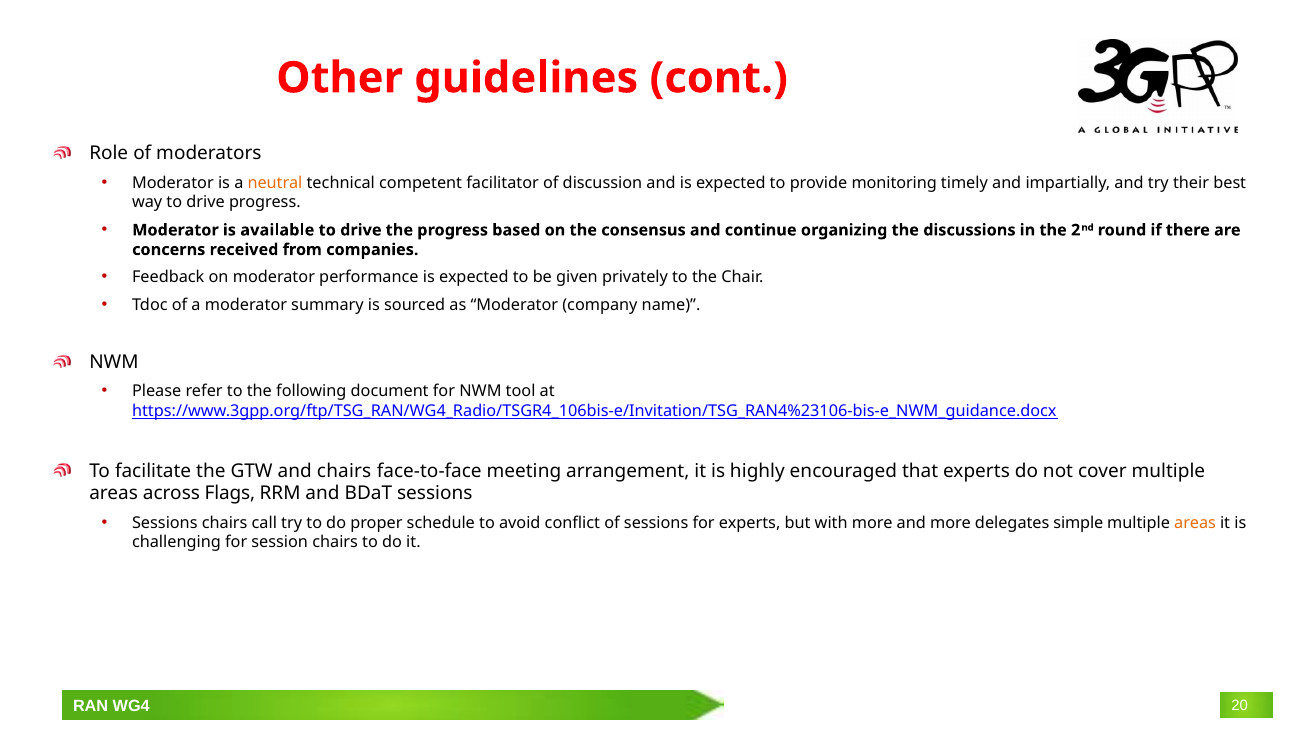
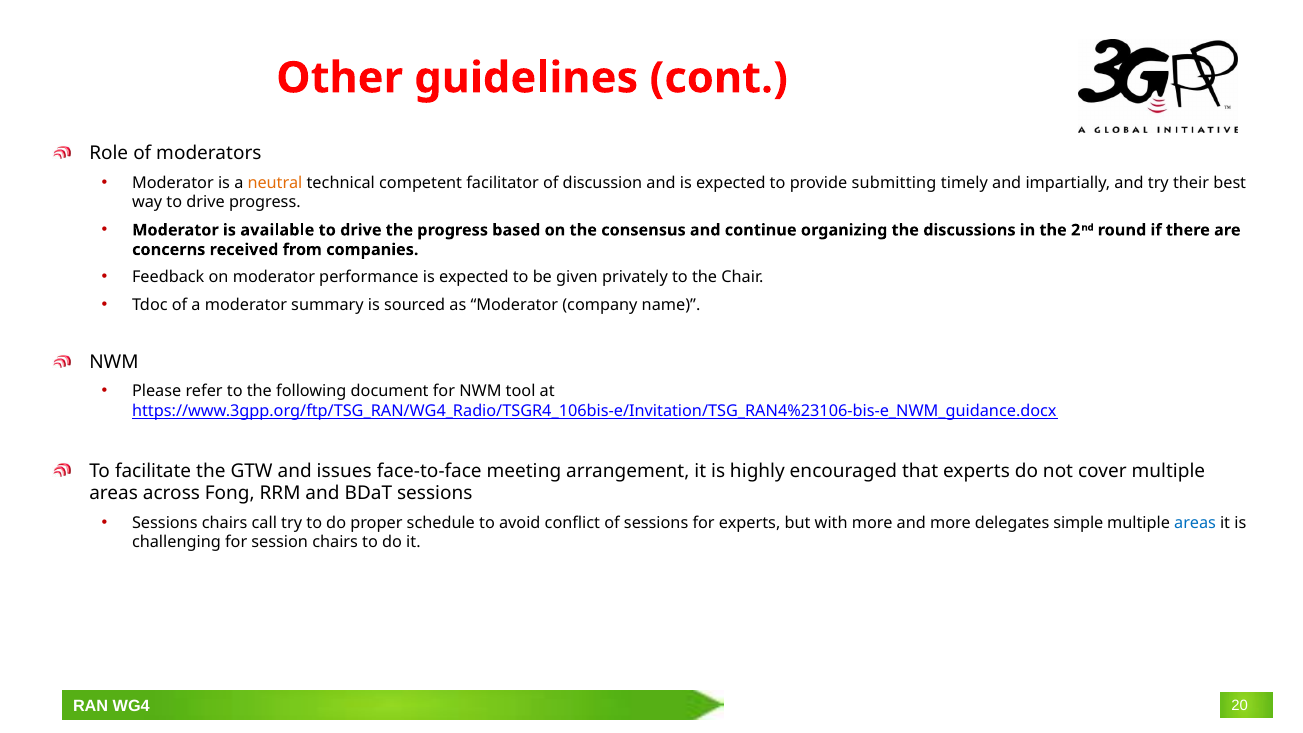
monitoring: monitoring -> submitting (894, 183)
and chairs: chairs -> issues (344, 471)
Flags: Flags -> Fong (230, 494)
areas colour: orange -> blue (1195, 523)
